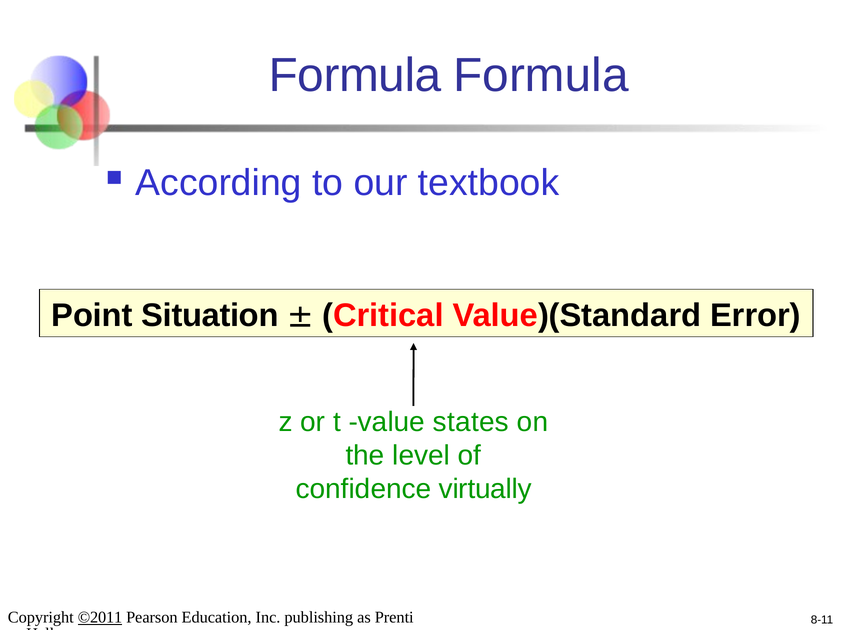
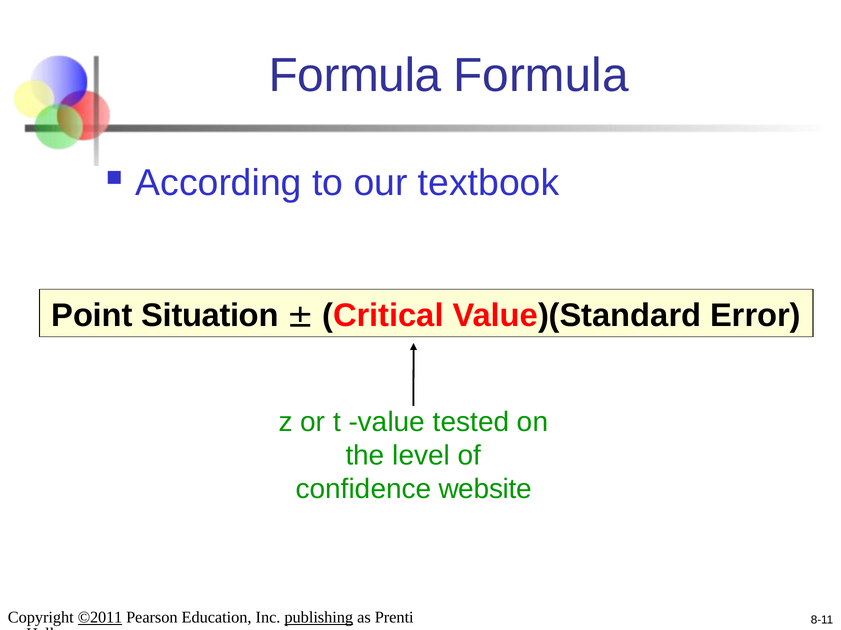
states: states -> tested (471, 422)
virtually: virtually -> website (485, 490)
publishing underline: none -> present (319, 618)
